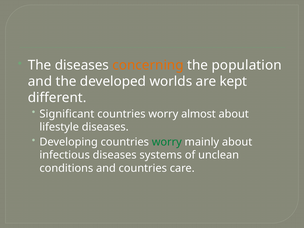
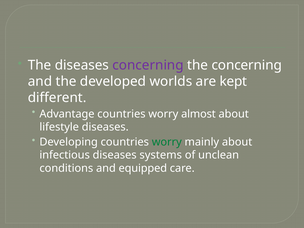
concerning colour: orange -> purple (148, 65)
the population: population -> concerning (247, 65)
Significant: Significant -> Advantage (67, 114)
and countries: countries -> equipped (143, 168)
